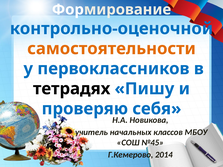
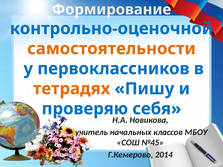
тетрадях colour: black -> orange (72, 89)
